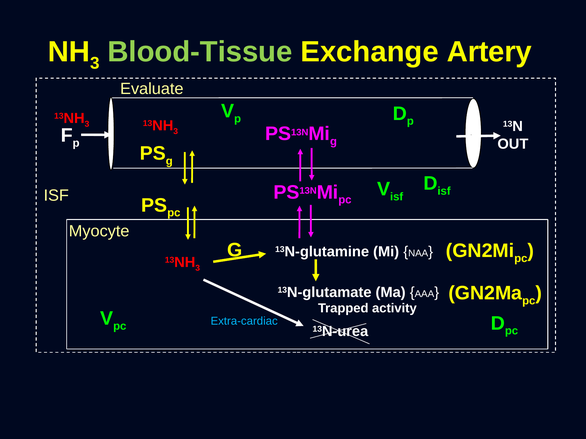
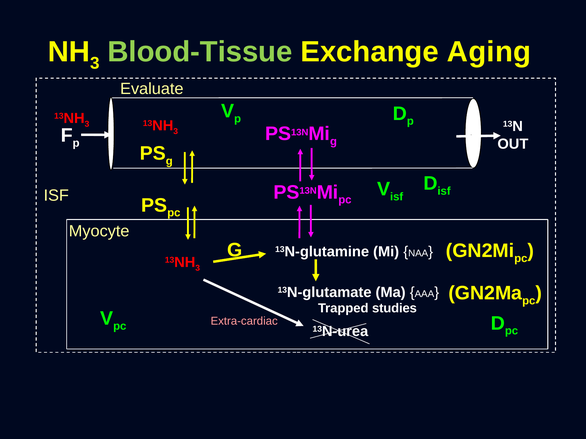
Artery: Artery -> Aging (489, 52)
activity: activity -> studies (394, 309)
Extra-cardiac colour: light blue -> pink (244, 321)
